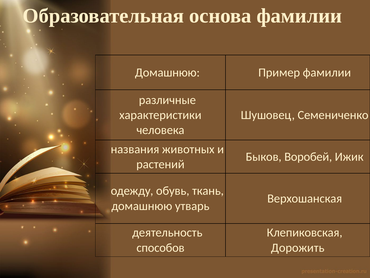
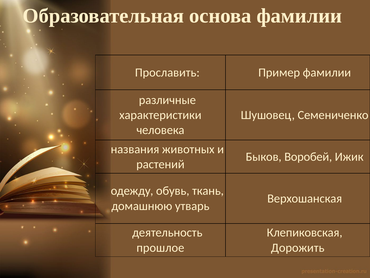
Домашнюю: Домашнюю -> Прославить (167, 72)
способов: способов -> прошлое (160, 247)
